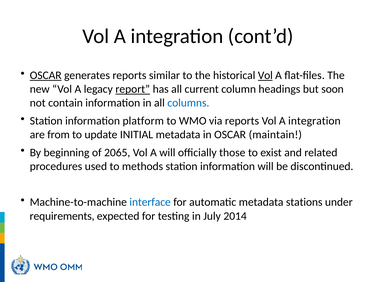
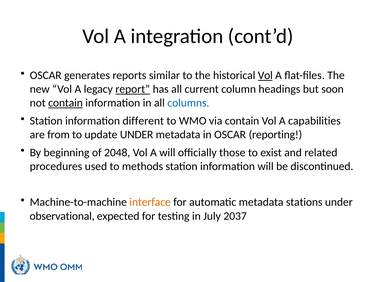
OSCAR underline: present -> none (46, 75)
contain underline: none -> present (66, 103)
platform: platform -> different (143, 121)
via reports: reports -> contain (242, 121)
integration: integration -> capabilities (314, 121)
update INITIAL: INITIAL -> UNDER (137, 135)
maintain: maintain -> reporting (275, 135)
2065: 2065 -> 2048 (117, 153)
interface colour: blue -> orange (150, 202)
requirements: requirements -> observational (62, 216)
2014: 2014 -> 2037 (235, 216)
